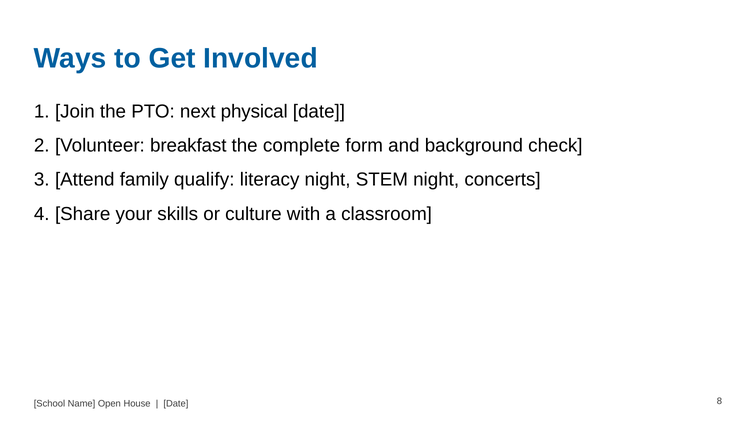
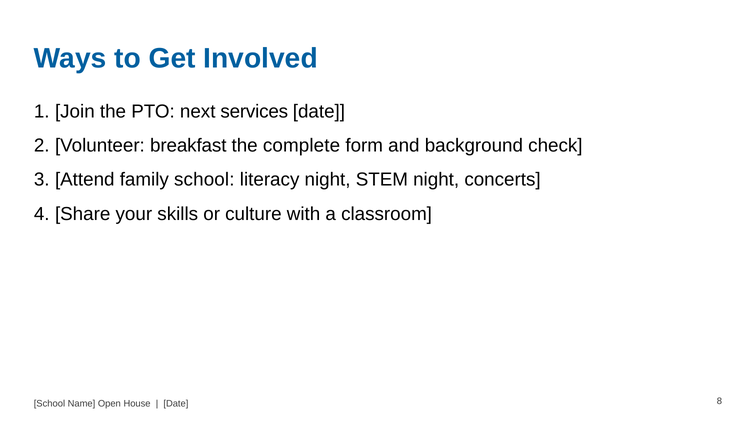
physical: physical -> services (254, 111)
family qualify: qualify -> school (204, 180)
